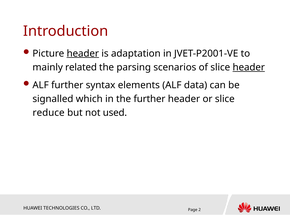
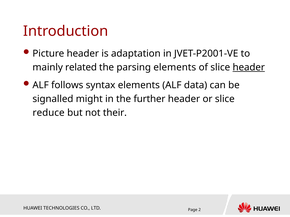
header underline: present -> none (83, 54)
parsing scenarios: scenarios -> elements (175, 67)
ALF further: further -> follows (67, 85)
which: which -> might (89, 99)
used: used -> their (115, 113)
